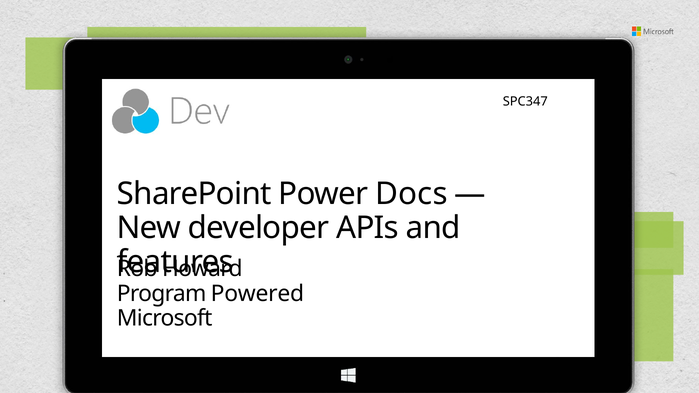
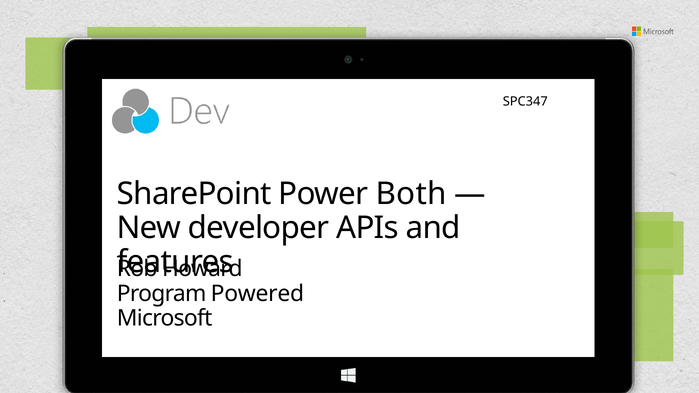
Docs: Docs -> Both (411, 194)
